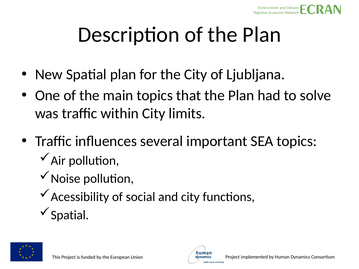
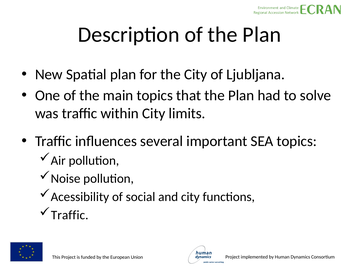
Spatial: Spatial -> Traffic (70, 215)
